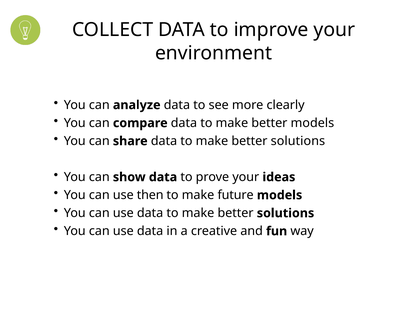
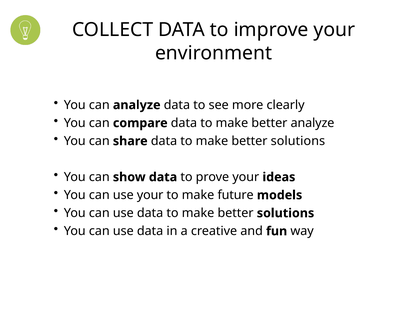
better models: models -> analyze (313, 123)
use then: then -> your (150, 195)
